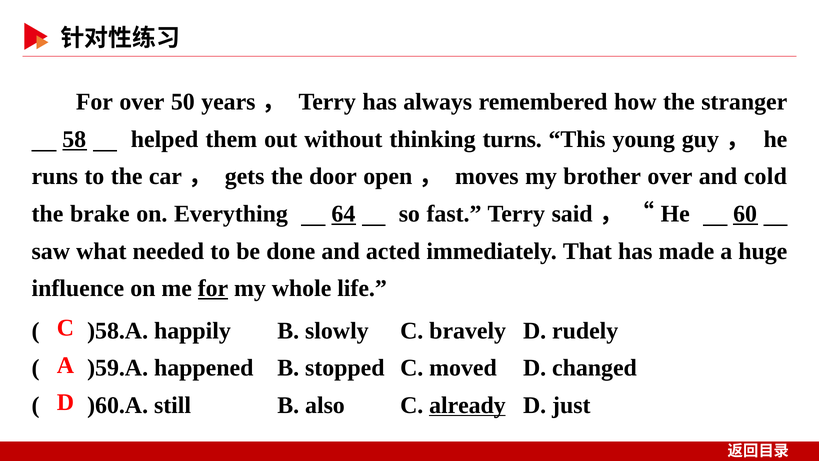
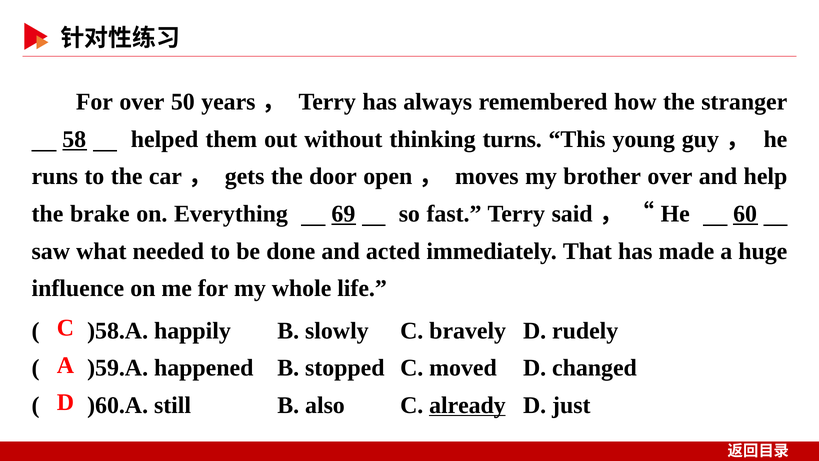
cold: cold -> help (765, 176)
64: 64 -> 69 (343, 214)
for underline: present -> none (213, 288)
